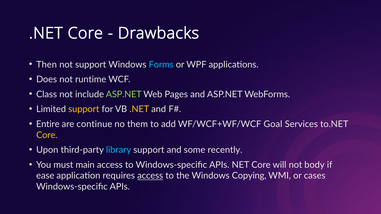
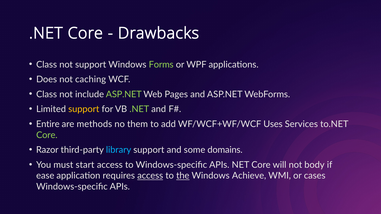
Then: Then -> Class (47, 65)
Forms colour: light blue -> light green (161, 65)
runtime: runtime -> caching (91, 80)
.NET colour: yellow -> light green (139, 109)
continue: continue -> methods (94, 124)
Goal: Goal -> Uses (273, 124)
Core colour: yellow -> light green (47, 135)
Upon: Upon -> Razor (47, 150)
recently: recently -> domains (225, 150)
main: main -> start (85, 165)
the underline: none -> present (183, 176)
Copying: Copying -> Achieve (249, 176)
